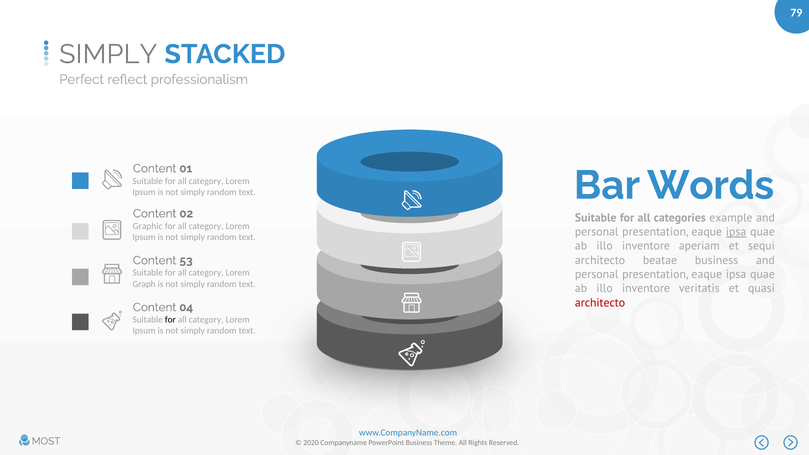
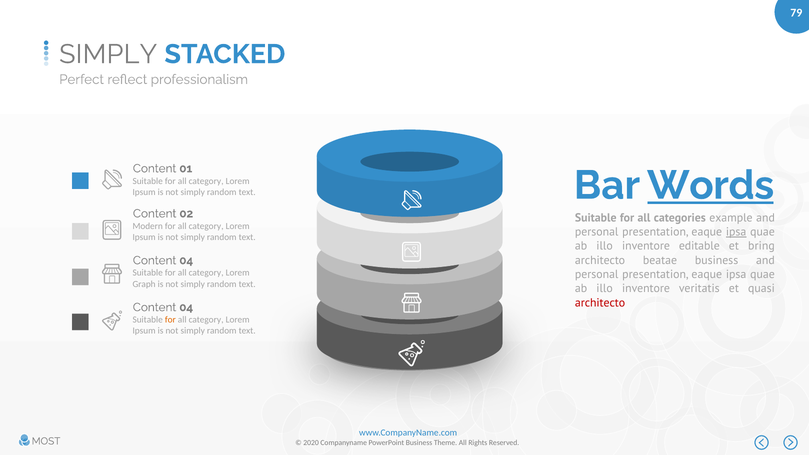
Words underline: none -> present (711, 185)
Graphic: Graphic -> Modern (148, 226)
aperiam: aperiam -> editable (699, 246)
sequi: sequi -> bring (761, 246)
53: 53 -> 04 (186, 260)
for colour: black -> orange (170, 320)
